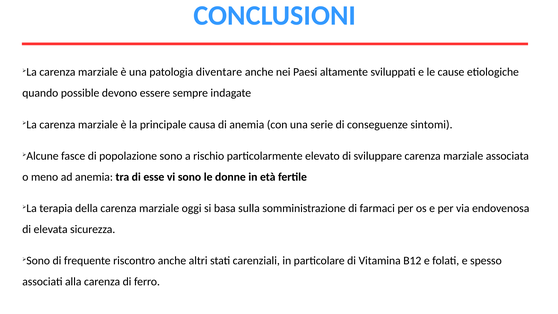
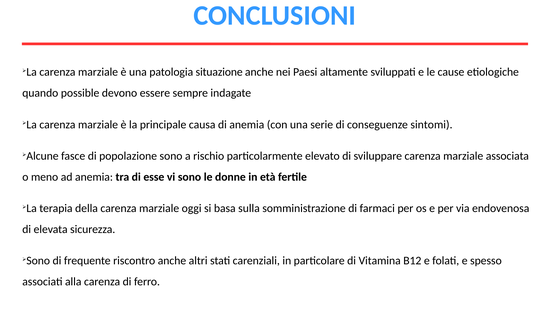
diventare: diventare -> situazione (219, 72)
